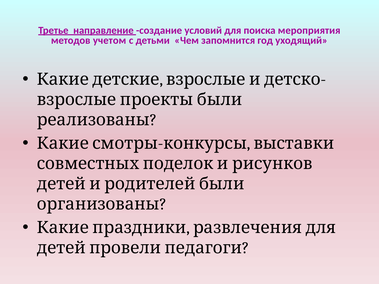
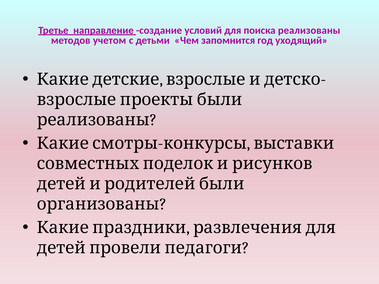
поиска мероприятия: мероприятия -> реализованы (309, 30)
